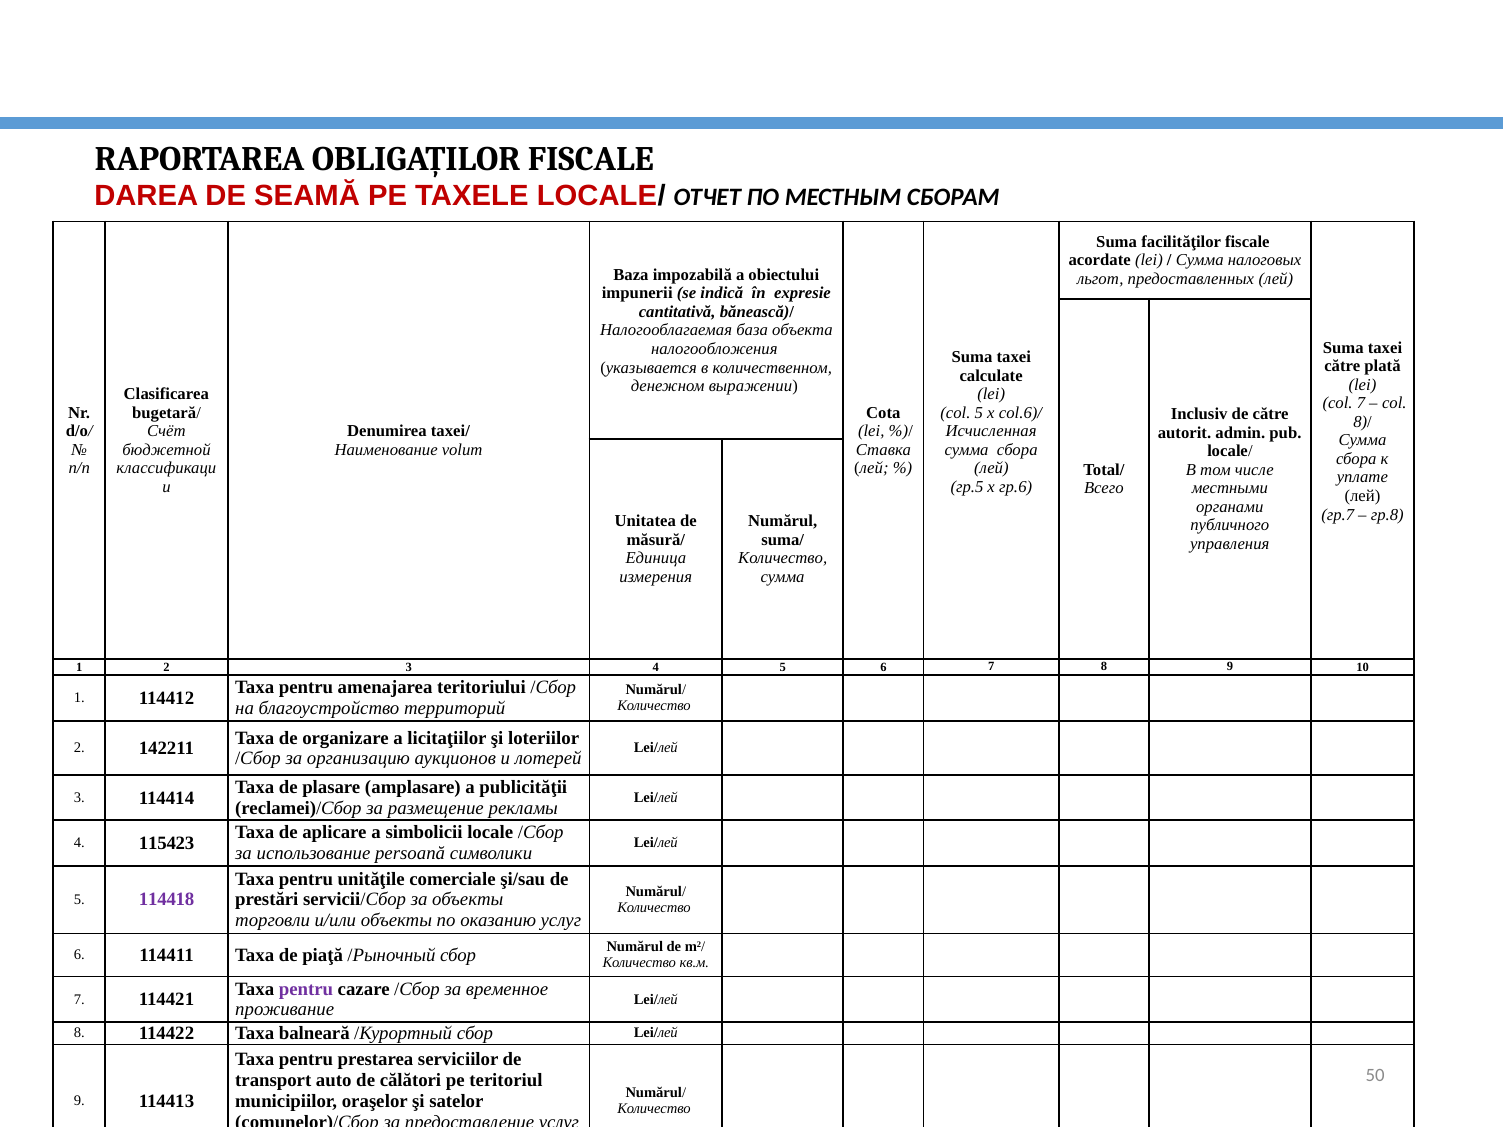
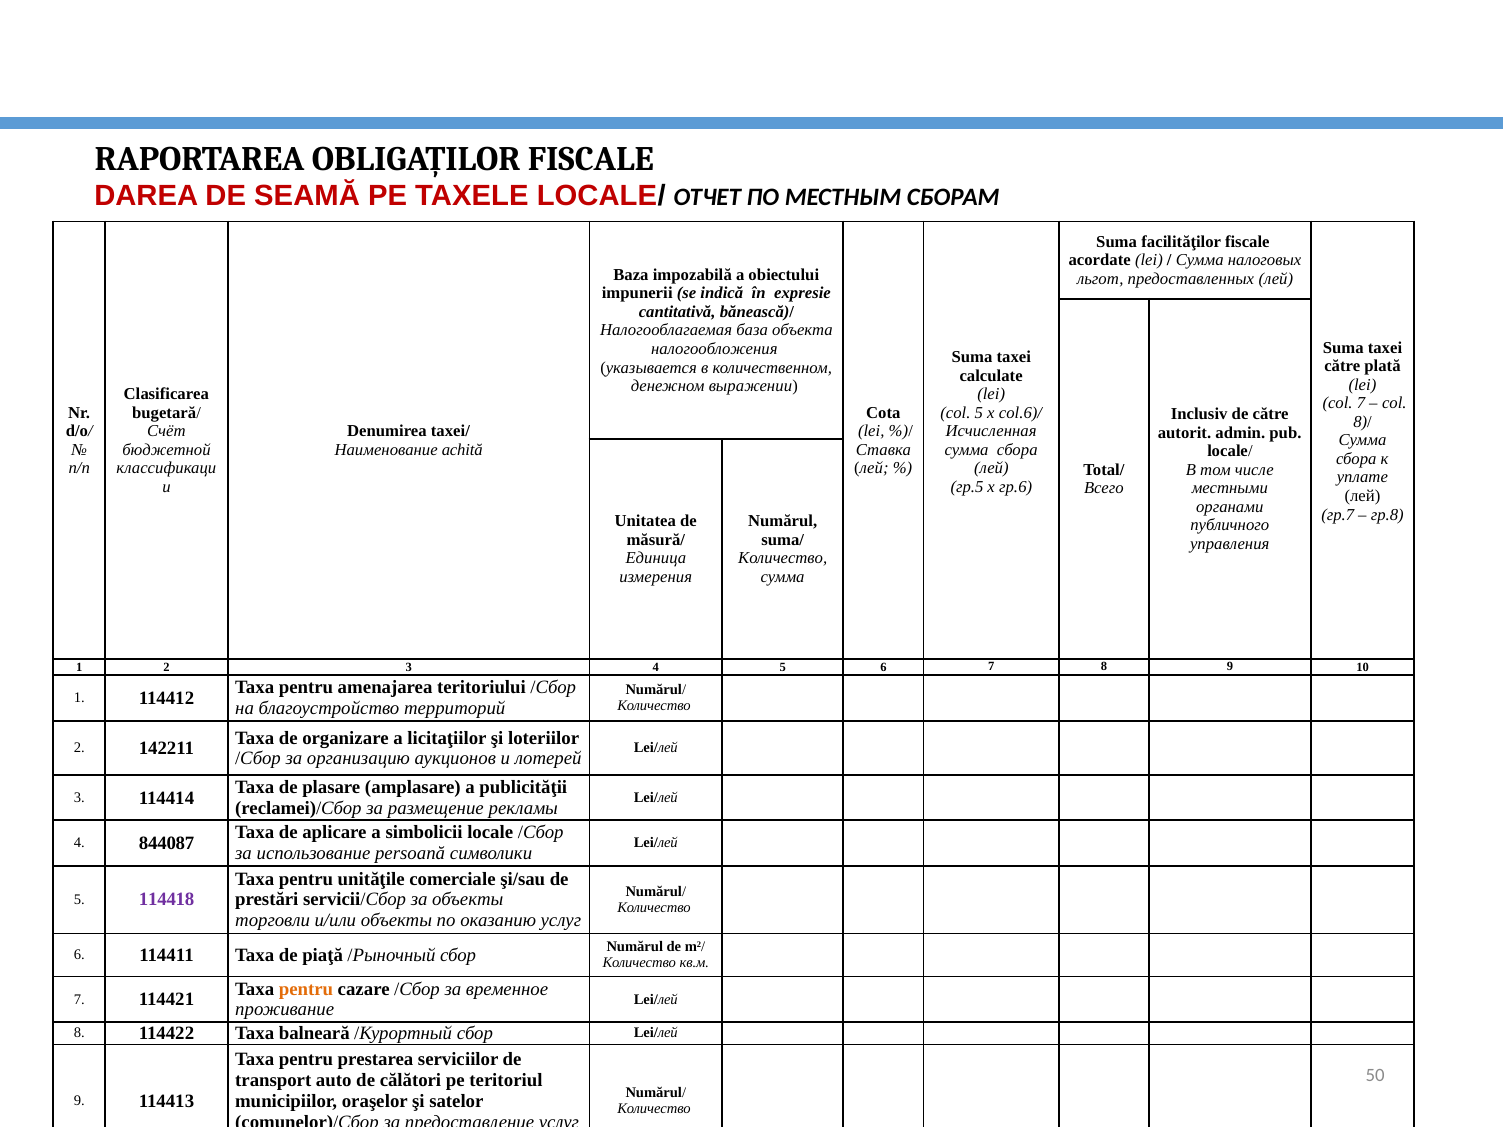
volum: volum -> achită (462, 450)
115423: 115423 -> 844087 (167, 843)
pentru colour: purple -> orange (306, 989)
